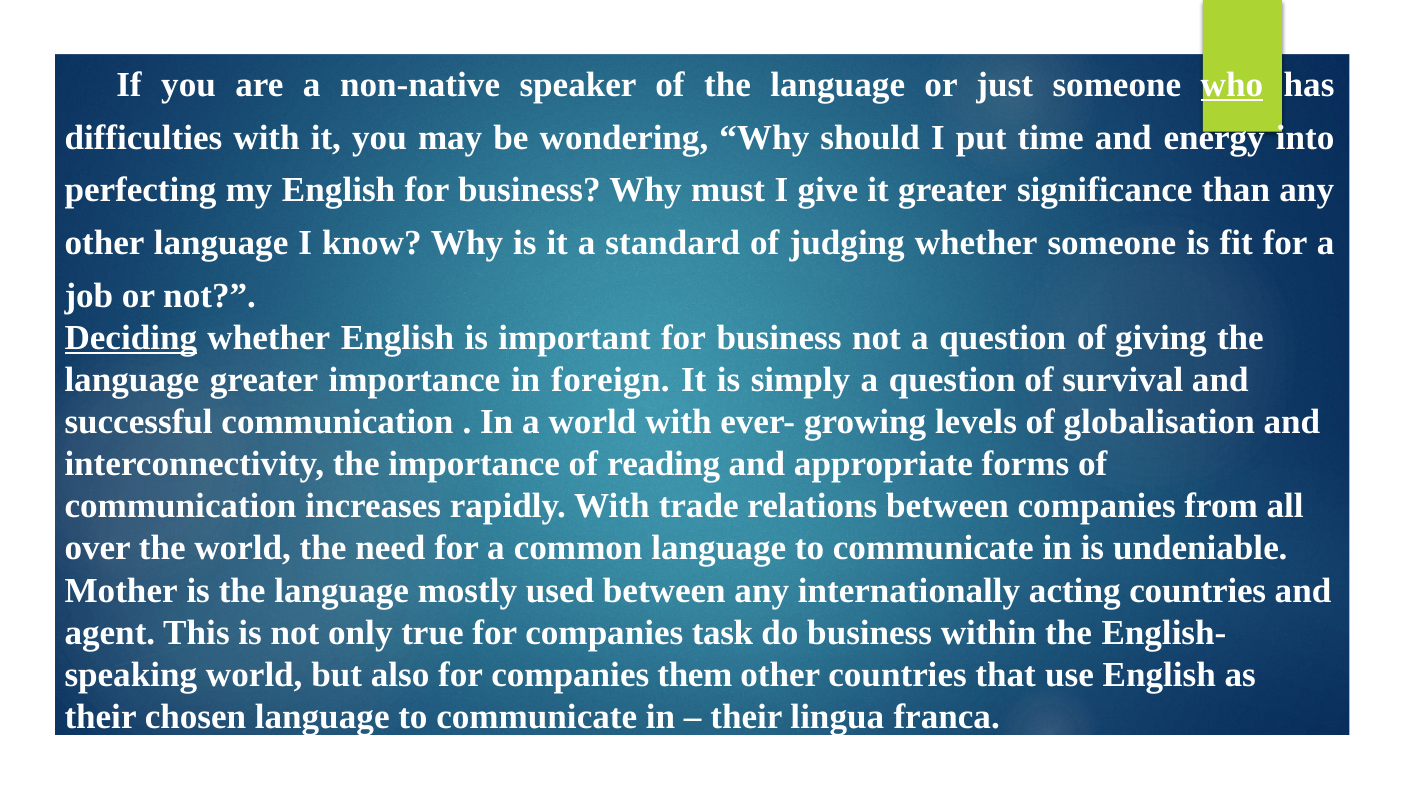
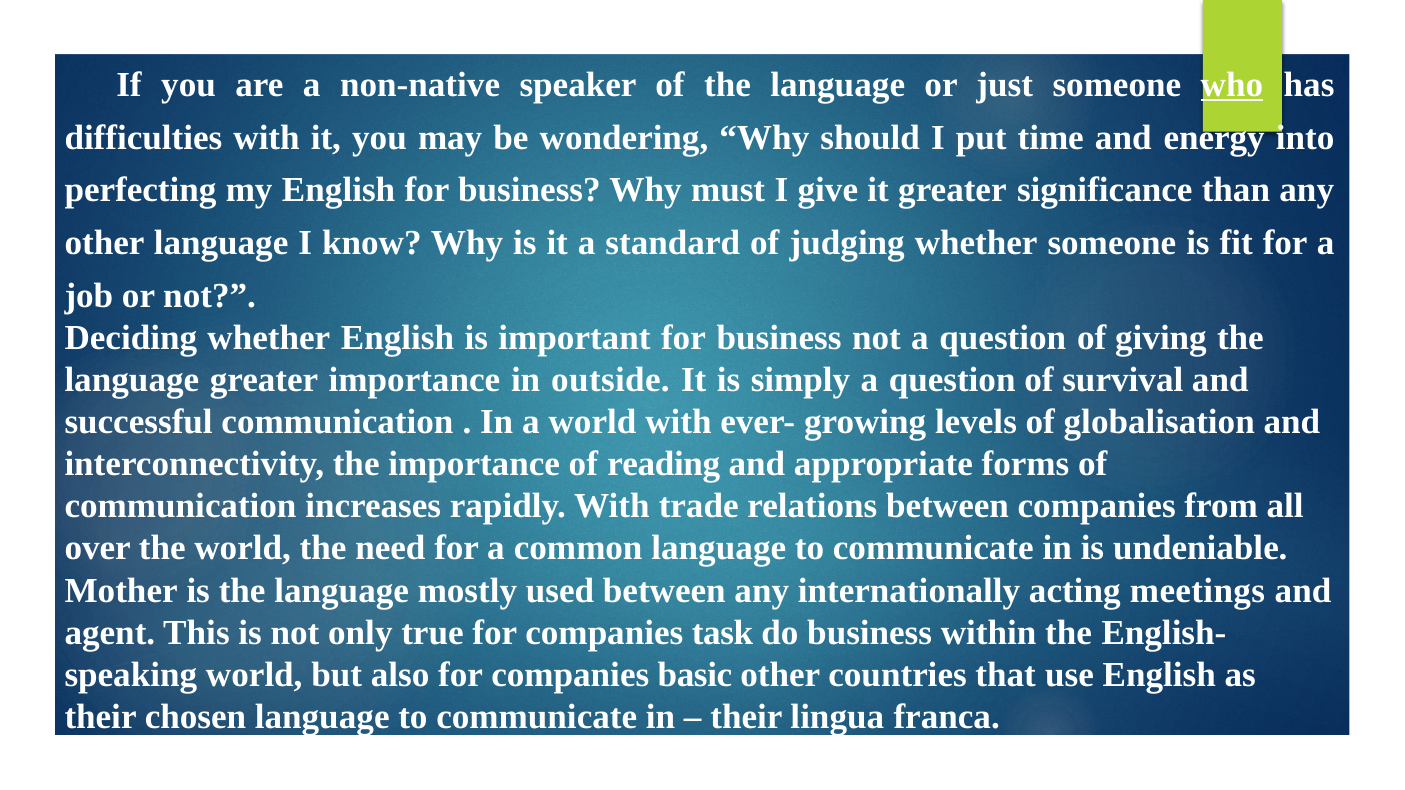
Deciding underline: present -> none (131, 338)
foreign: foreign -> outside (610, 380)
acting countries: countries -> meetings (1197, 591)
them: them -> basic (695, 675)
